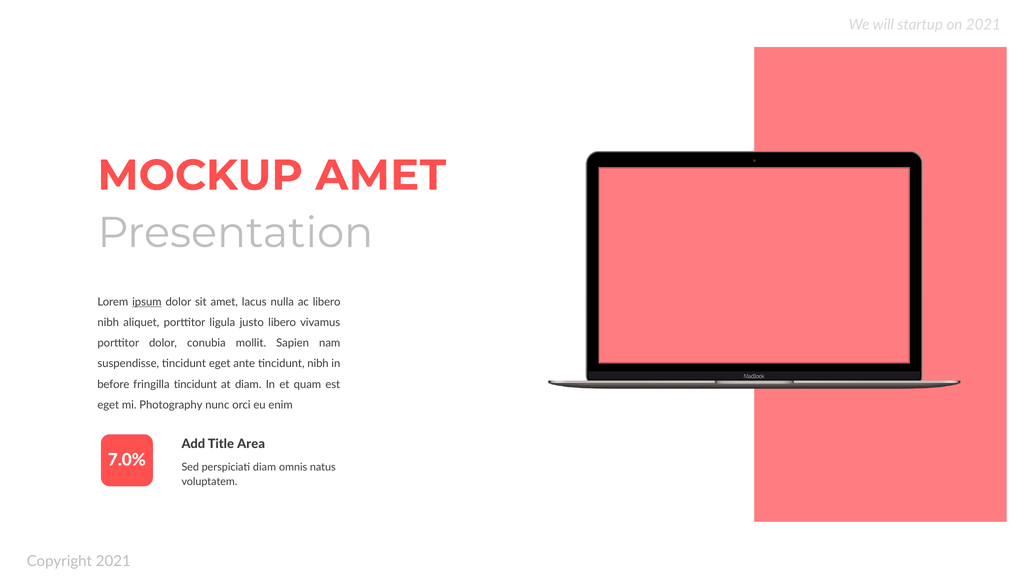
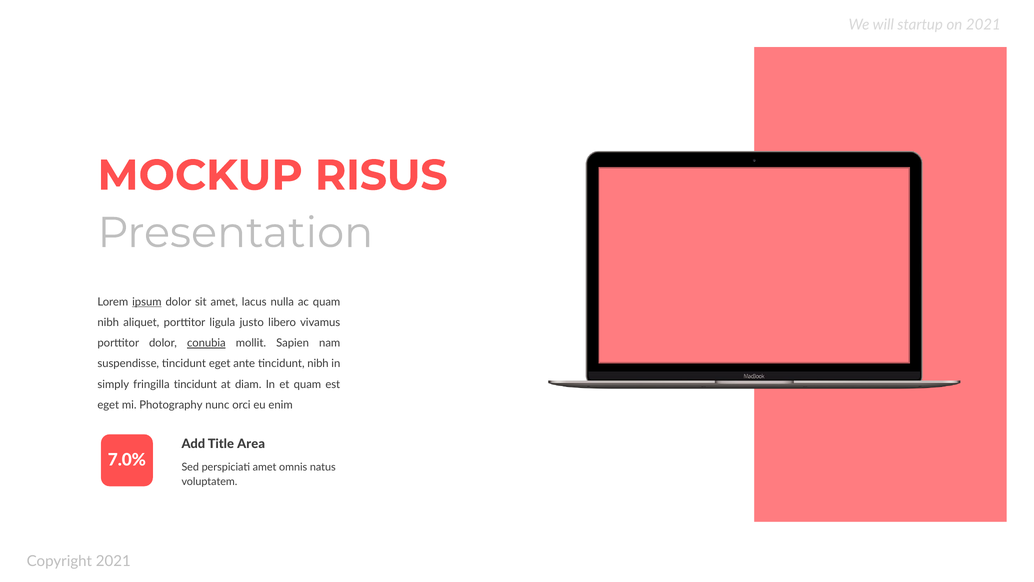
MOCKUP AMET: AMET -> RISUS (381, 175)
ac libero: libero -> quam (327, 302)
conubia underline: none -> present (206, 343)
before: before -> simply (113, 384)
perspiciati diam: diam -> amet (265, 467)
